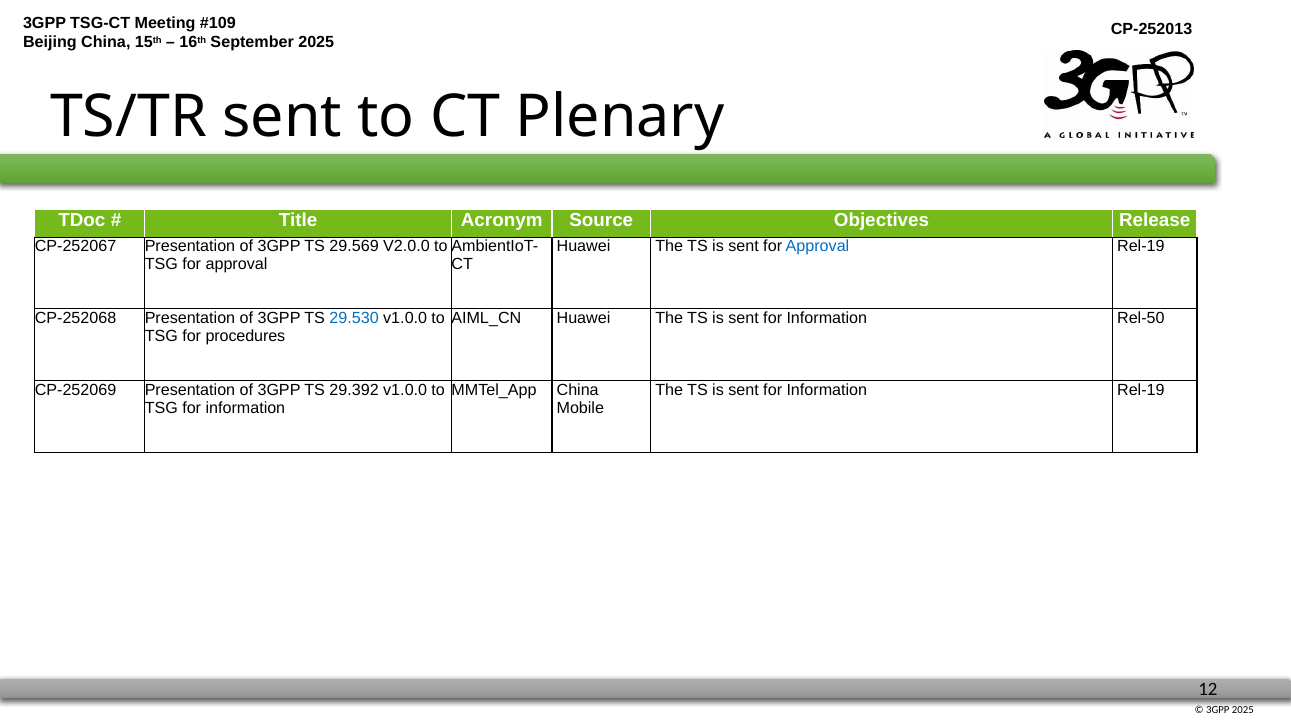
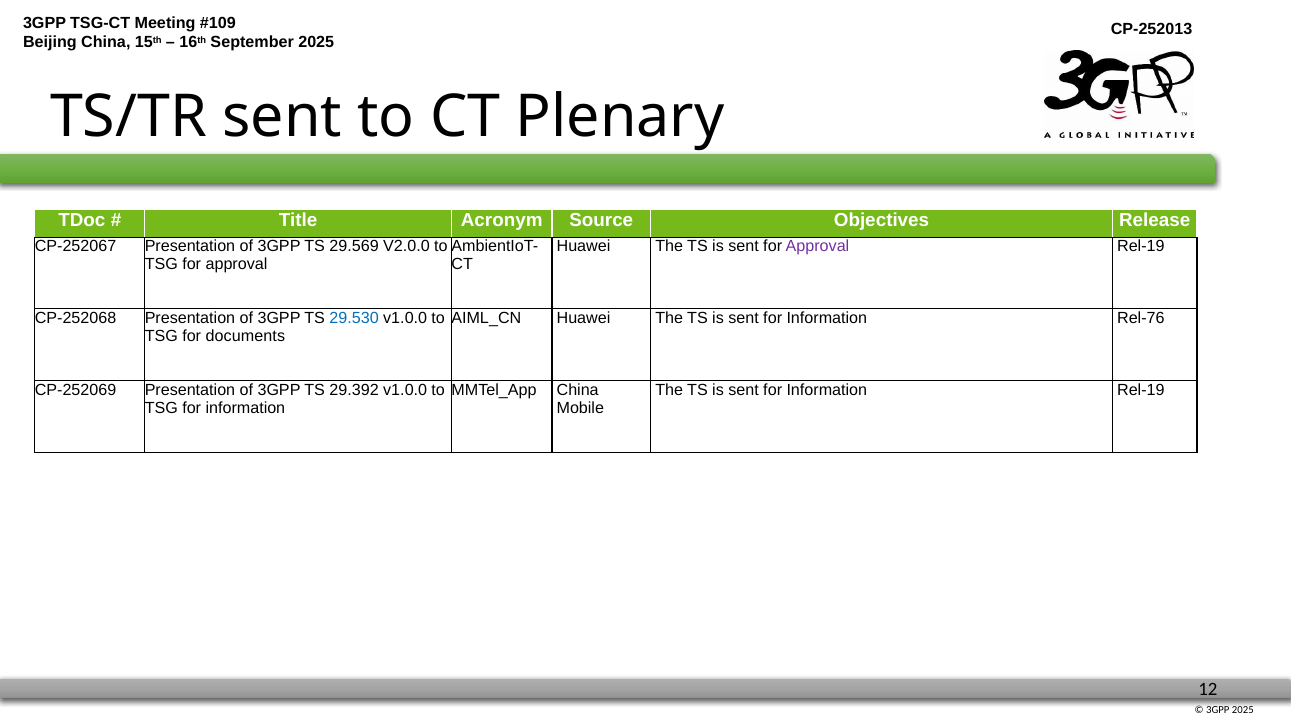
Approval colour: blue -> purple (817, 246)
Rel-50: Rel-50 -> Rel-76 (1141, 318)
procedures: procedures -> documents (245, 336)
